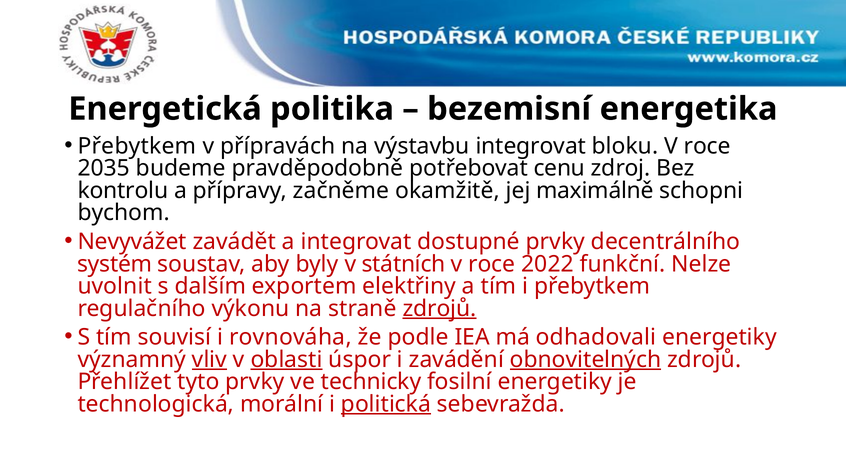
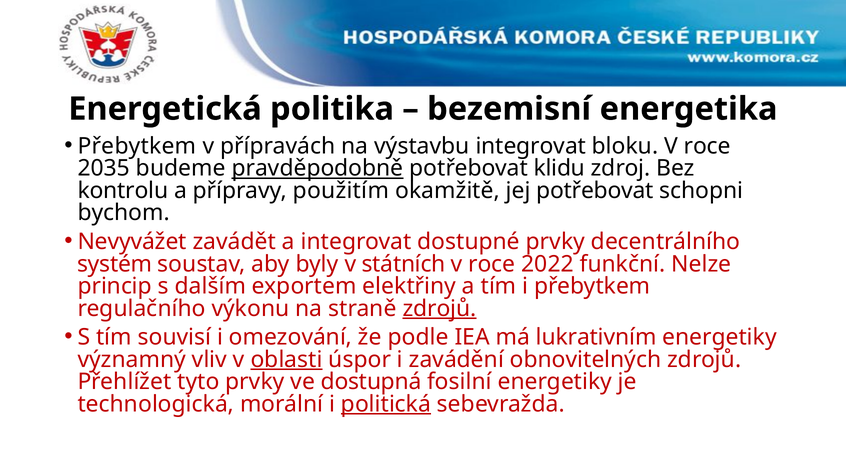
pravděpodobně underline: none -> present (318, 168)
cenu: cenu -> klidu (559, 168)
začněme: začněme -> použitím (341, 191)
jej maximálně: maximálně -> potřebovat (595, 191)
uvolnit: uvolnit -> princip (115, 286)
rovnováha: rovnováha -> omezování (290, 337)
odhadovali: odhadovali -> lukrativním (596, 337)
vliv underline: present -> none (209, 359)
obnovitelných underline: present -> none (586, 359)
technicky: technicky -> dostupná (371, 382)
